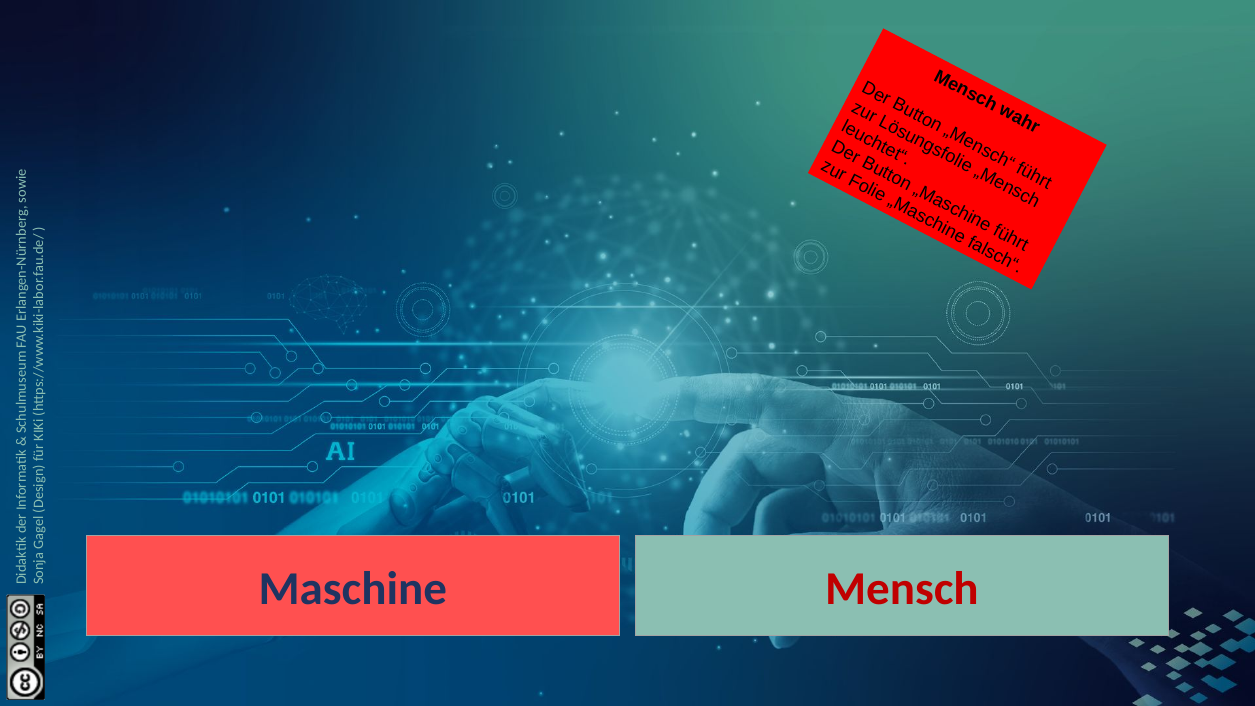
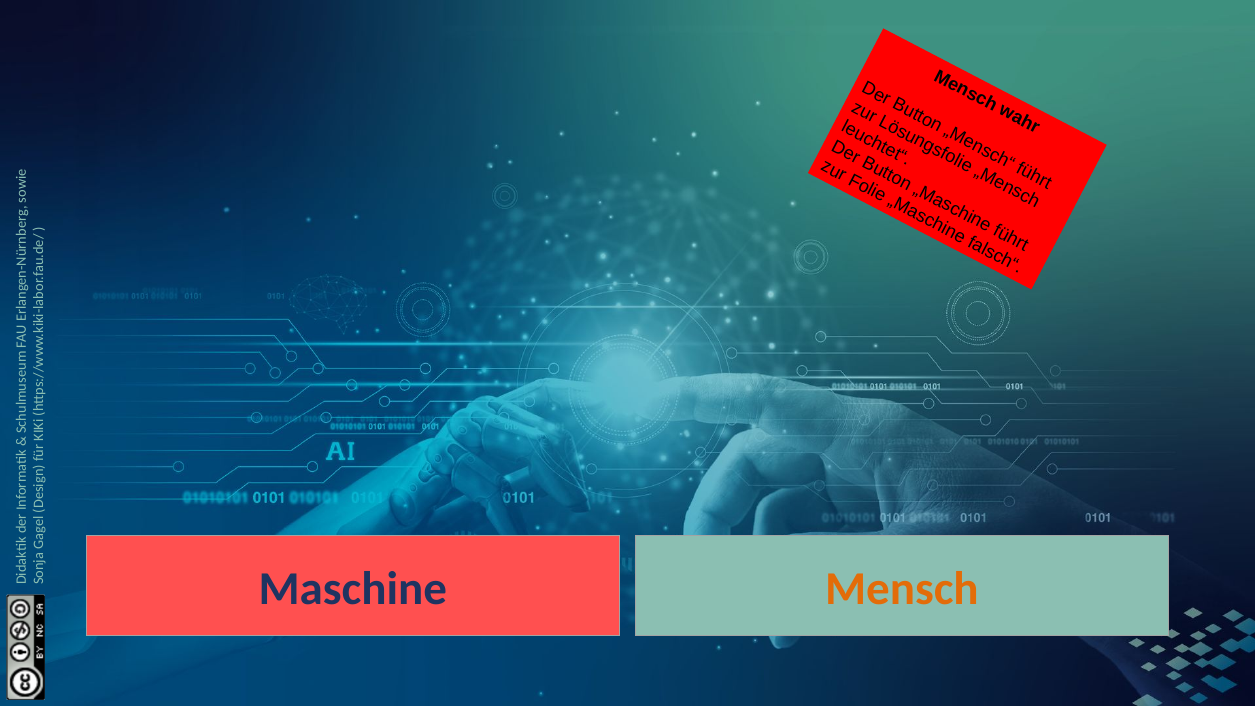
Mensch colour: red -> orange (902, 589)
